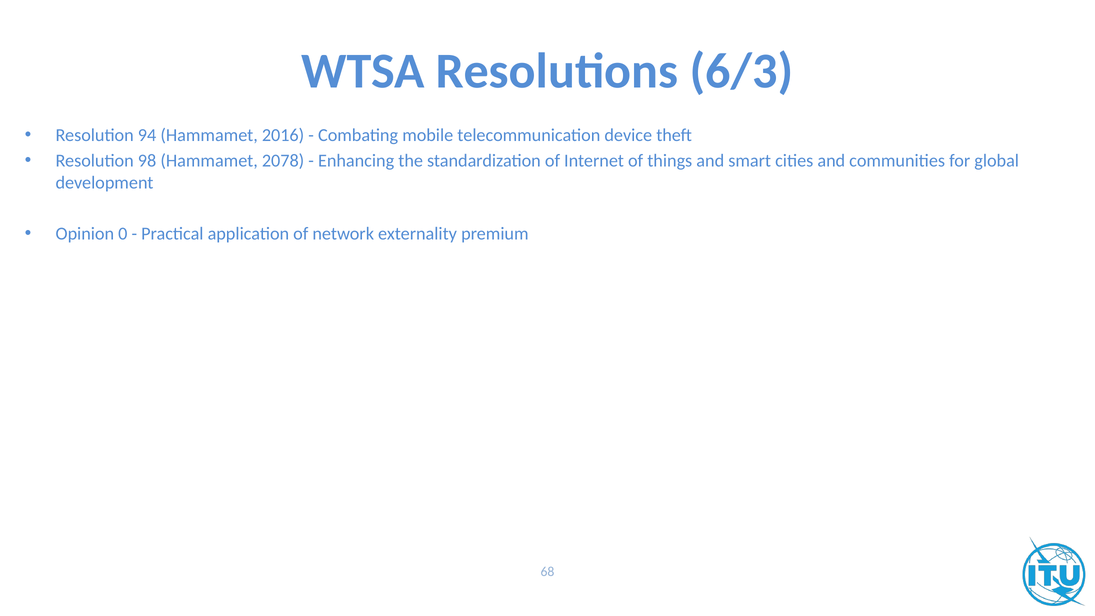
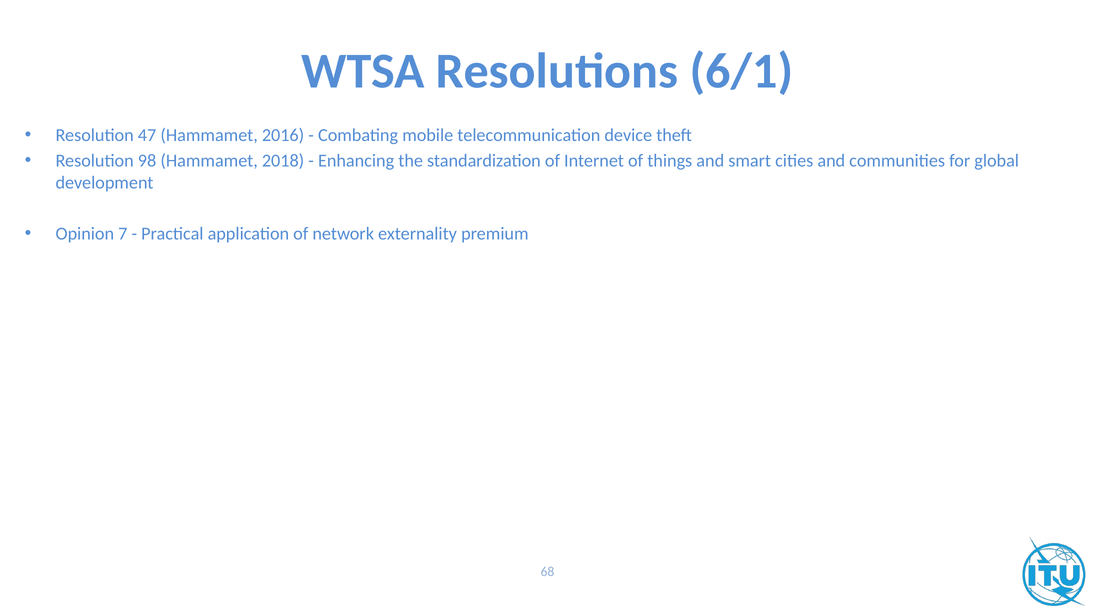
6/3: 6/3 -> 6/1 (741, 71)
94: 94 -> 47 (147, 135)
2078: 2078 -> 2018 (283, 161)
0: 0 -> 7 (123, 234)
